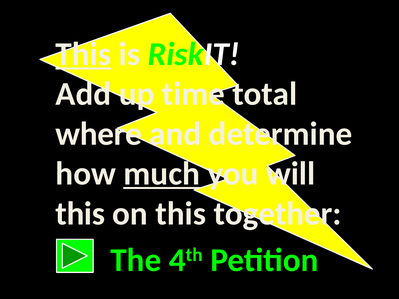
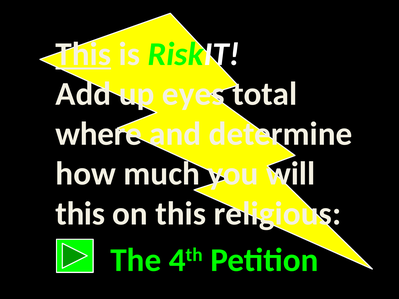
time: time -> eyes (193, 94)
much underline: present -> none (162, 174)
together: together -> religious (277, 214)
